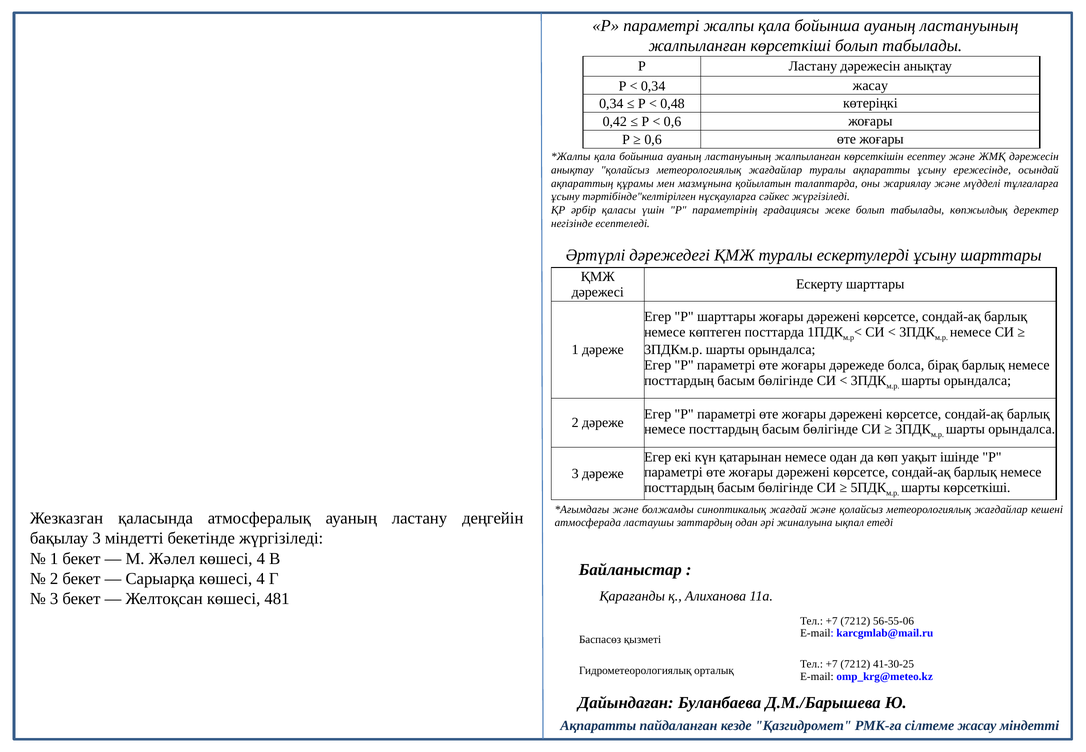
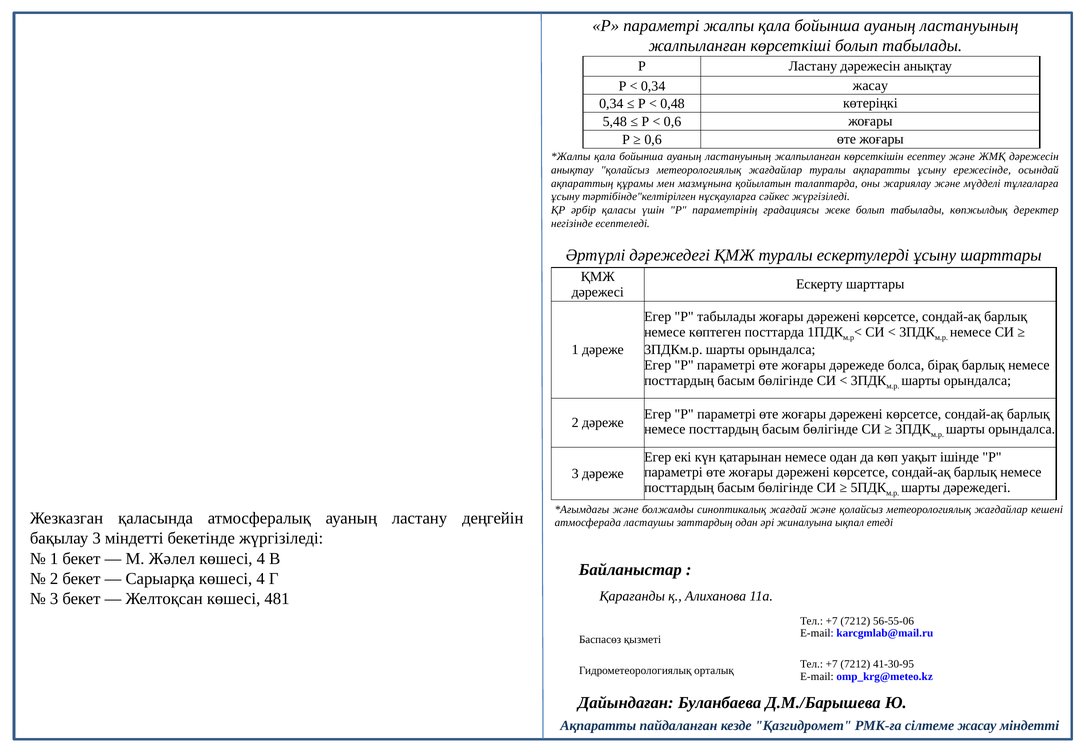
0,42: 0,42 -> 5,48 (615, 122)
Р шарттары: шарттары -> табылады (726, 317)
шарты көрсеткіші: көрсеткіші -> дәрежедегі (977, 488)
41-30-25: 41-30-25 -> 41-30-95 (894, 664)
